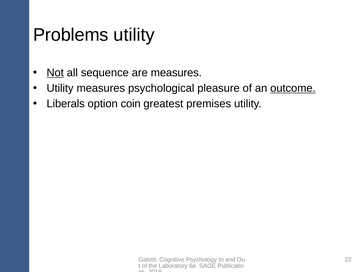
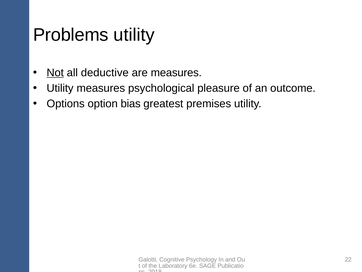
sequence: sequence -> deductive (105, 73)
outcome underline: present -> none (293, 88)
Liberals: Liberals -> Options (66, 104)
coin: coin -> bias (131, 104)
